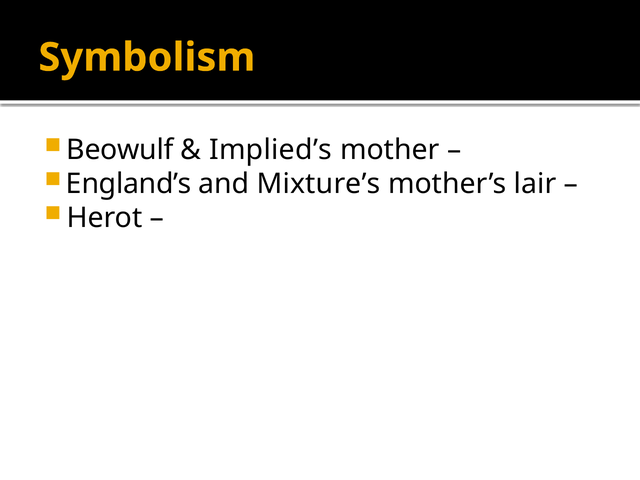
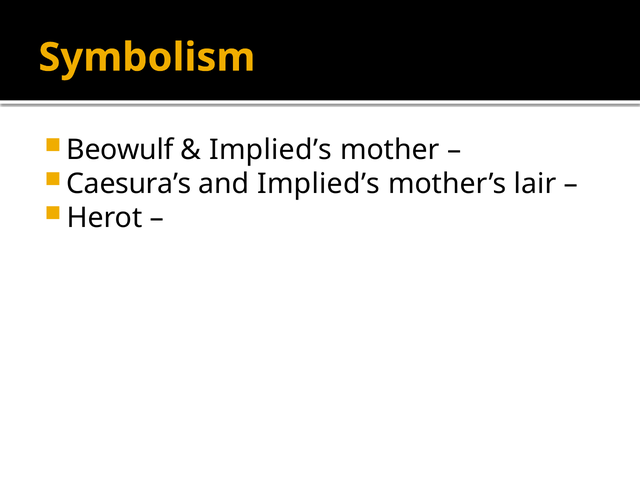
England’s: England’s -> Caesura’s (129, 184)
and Mixture’s: Mixture’s -> Implied’s (319, 184)
